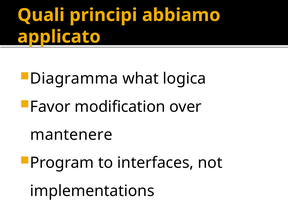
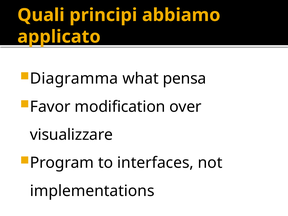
logica: logica -> pensa (184, 79)
mantenere: mantenere -> visualizzare (71, 135)
